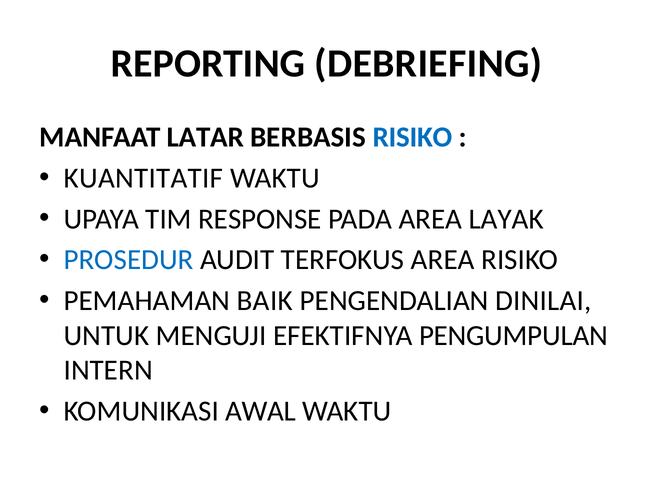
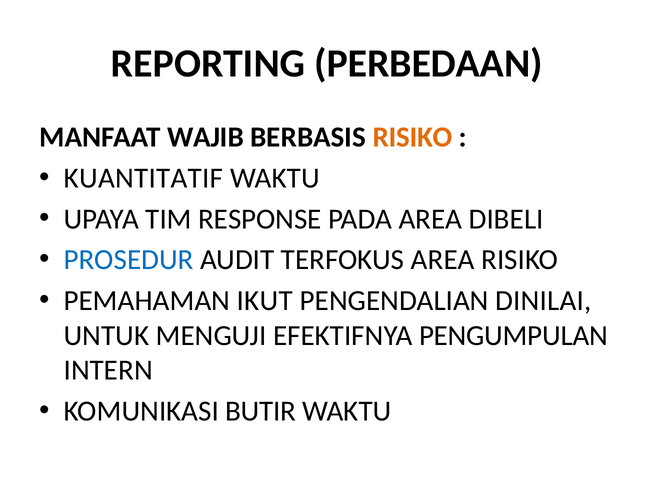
DEBRIEFING: DEBRIEFING -> PERBEDAAN (429, 63)
LATAR: LATAR -> WAJIB (205, 137)
RISIKO colour: blue -> orange (413, 137)
LAYAK: LAYAK -> DIBELI (506, 219)
BAIK: BAIK -> IKUT (265, 300)
AWAL: AWAL -> BUTIR (261, 411)
